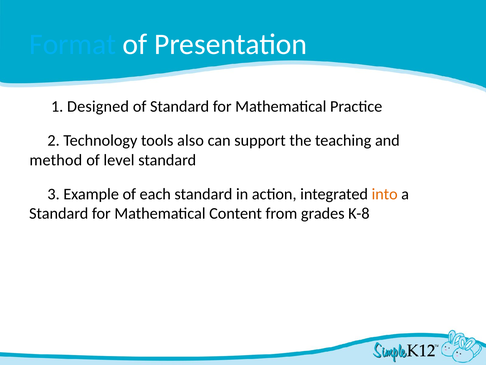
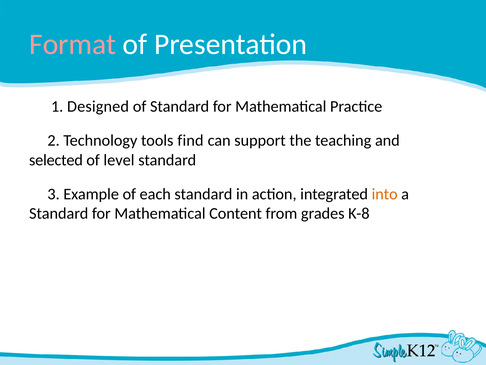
Format colour: light blue -> pink (73, 44)
also: also -> find (190, 140)
method: method -> selected (56, 160)
